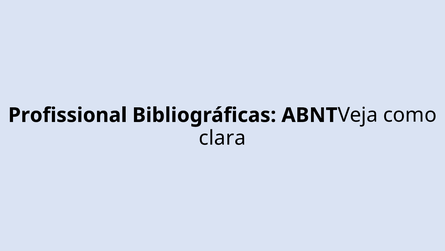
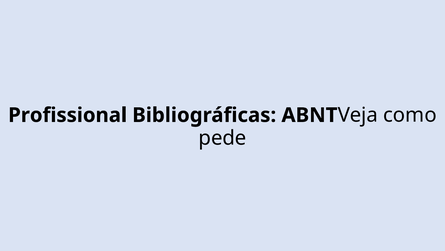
clara: clara -> pede (222, 138)
